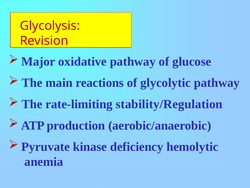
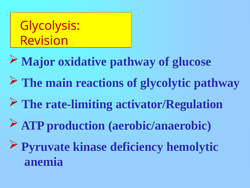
stability/Regulation: stability/Regulation -> activator/Regulation (169, 104)
